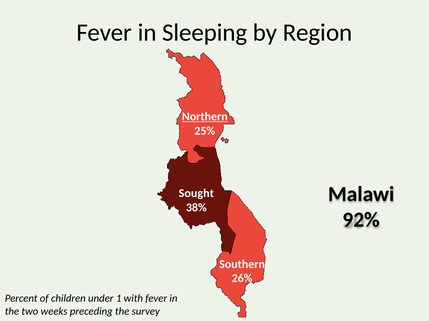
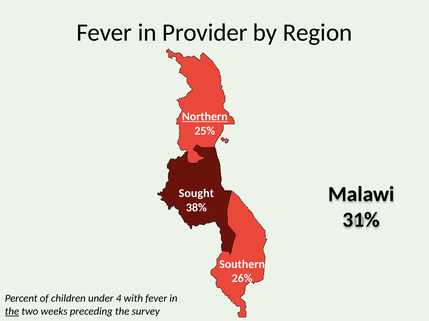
Sleeping: Sleeping -> Provider (205, 33)
92%: 92% -> 31% (361, 220)
1: 1 -> 4 (119, 299)
the underline: none -> present (12, 312)
